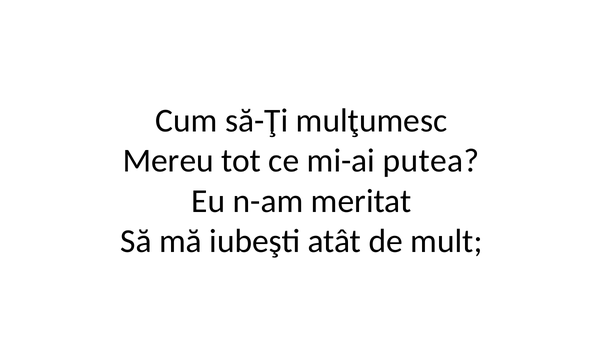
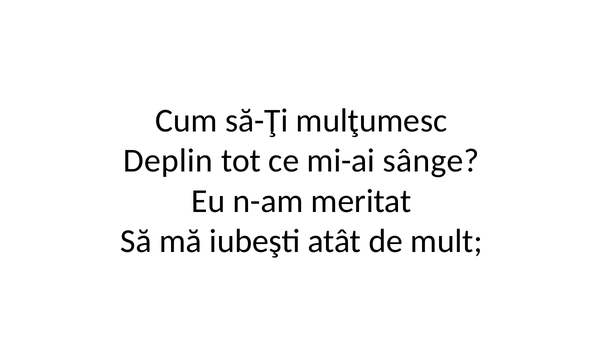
Mereu: Mereu -> Deplin (168, 161)
putea: putea -> sânge (431, 161)
